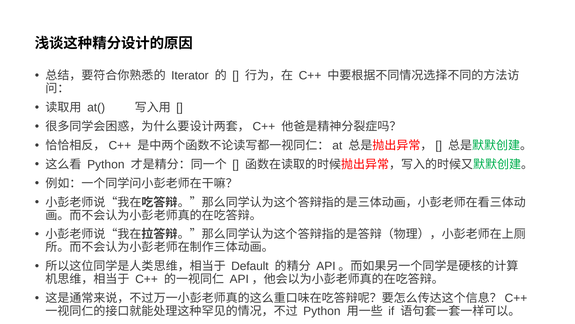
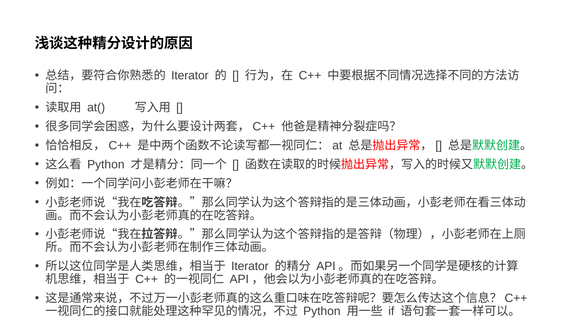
Default: Default -> Iterator (250, 266)
